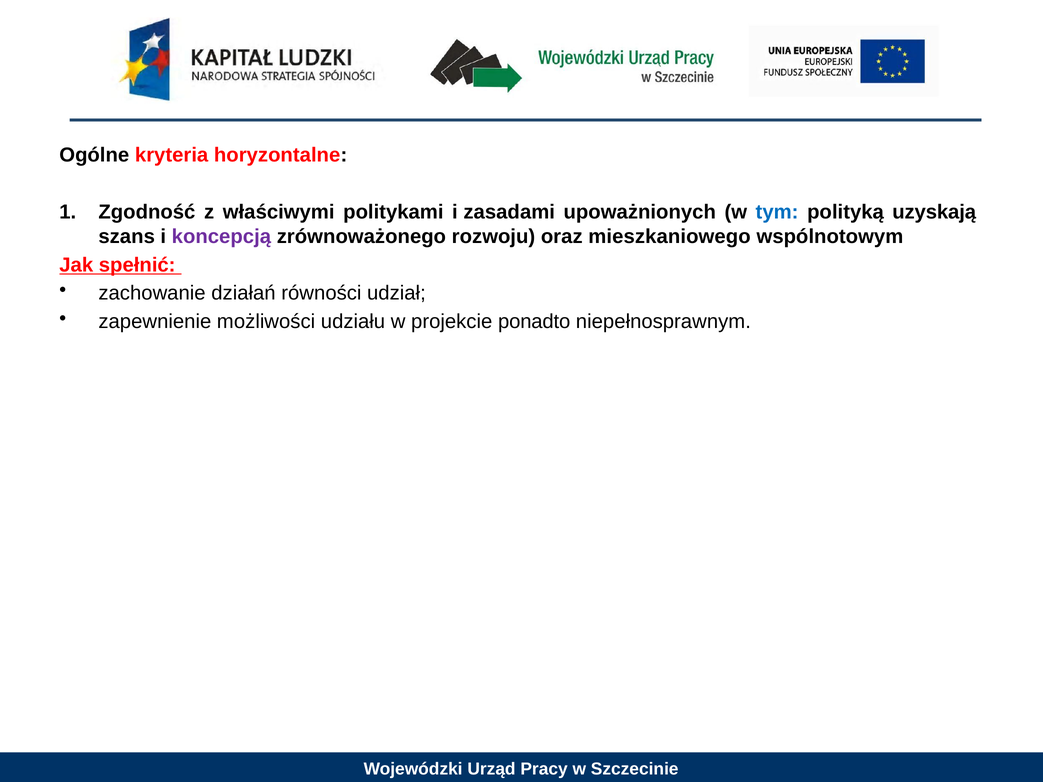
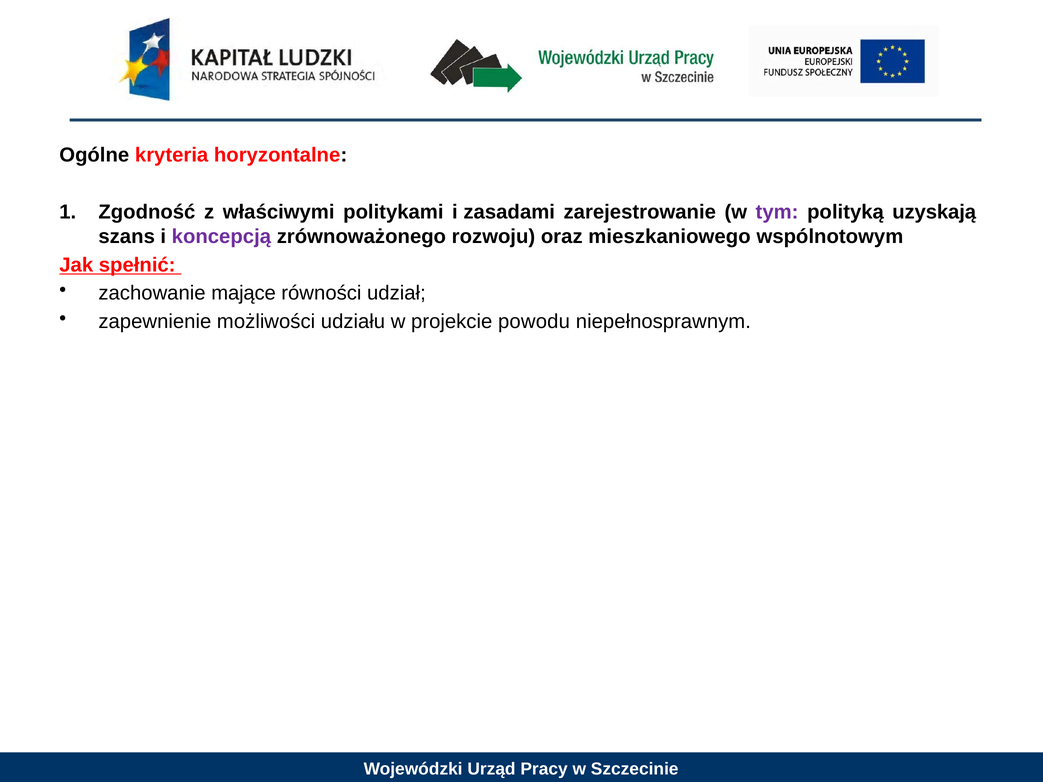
upoważnionych: upoważnionych -> zarejestrowanie (640, 212)
tym colour: blue -> purple (777, 212)
działań: działań -> mające (244, 293)
ponadto: ponadto -> powodu (534, 322)
